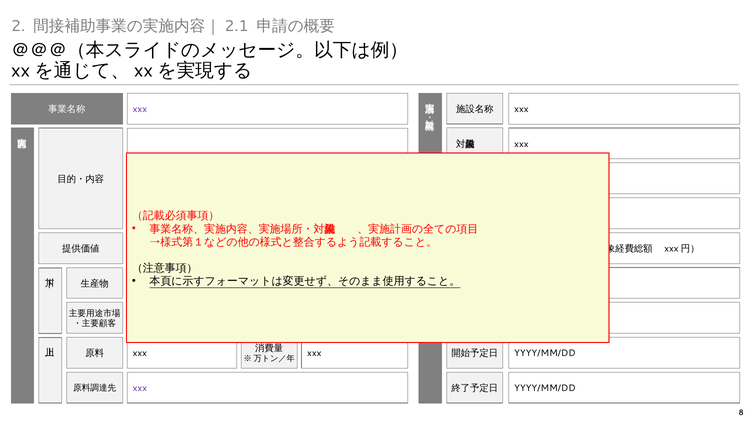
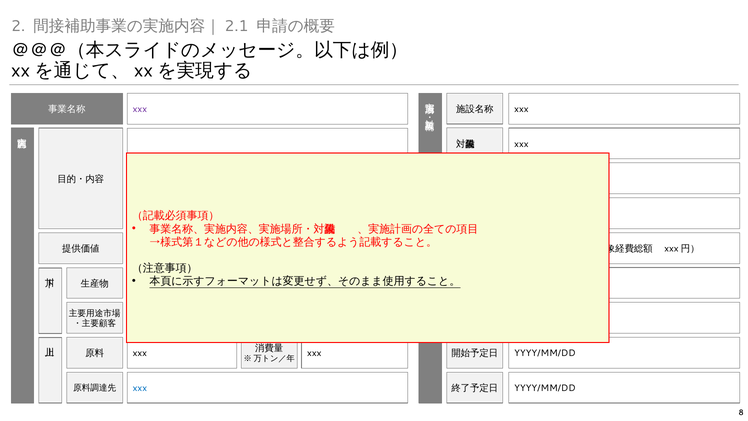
xxx colour: purple -> blue (140, 388)
